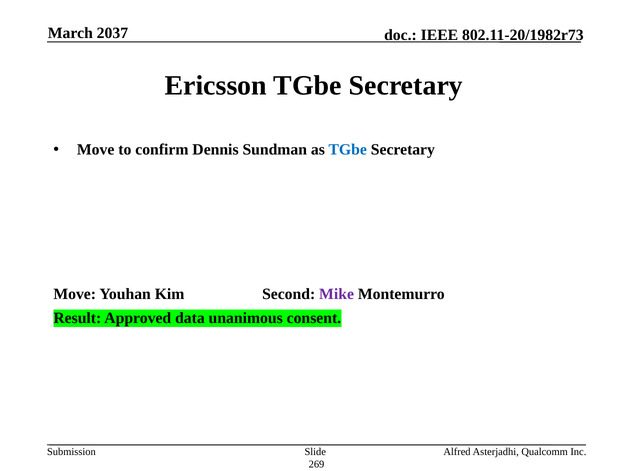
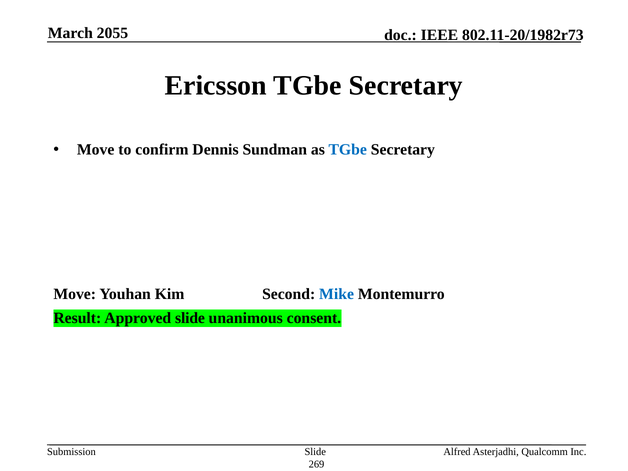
2037: 2037 -> 2055 (112, 33)
Mike colour: purple -> blue (337, 294)
Approved data: data -> slide (190, 318)
